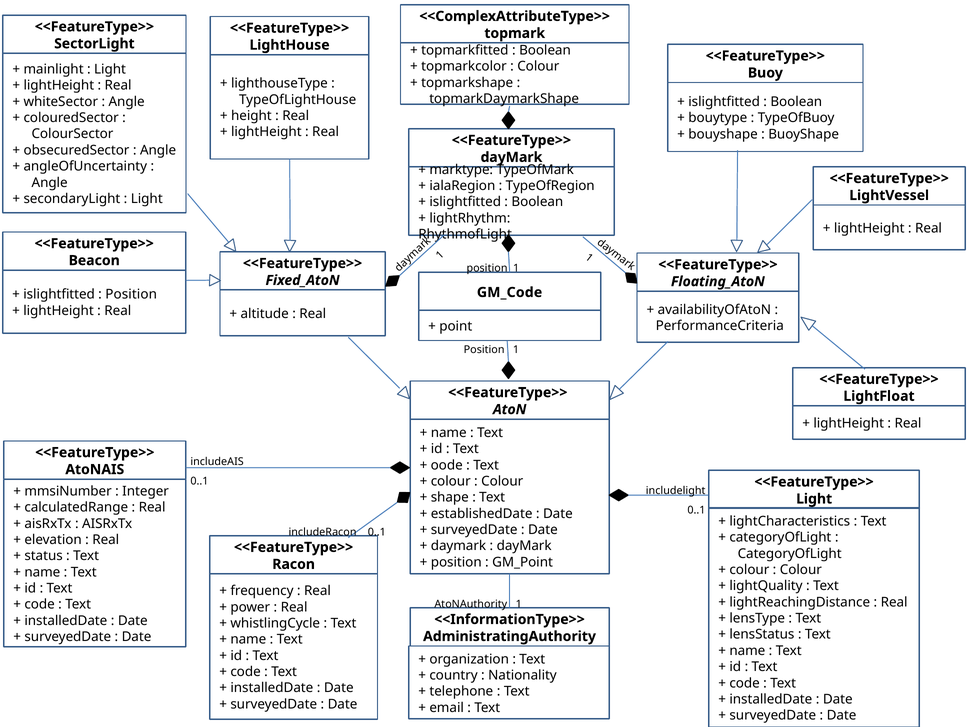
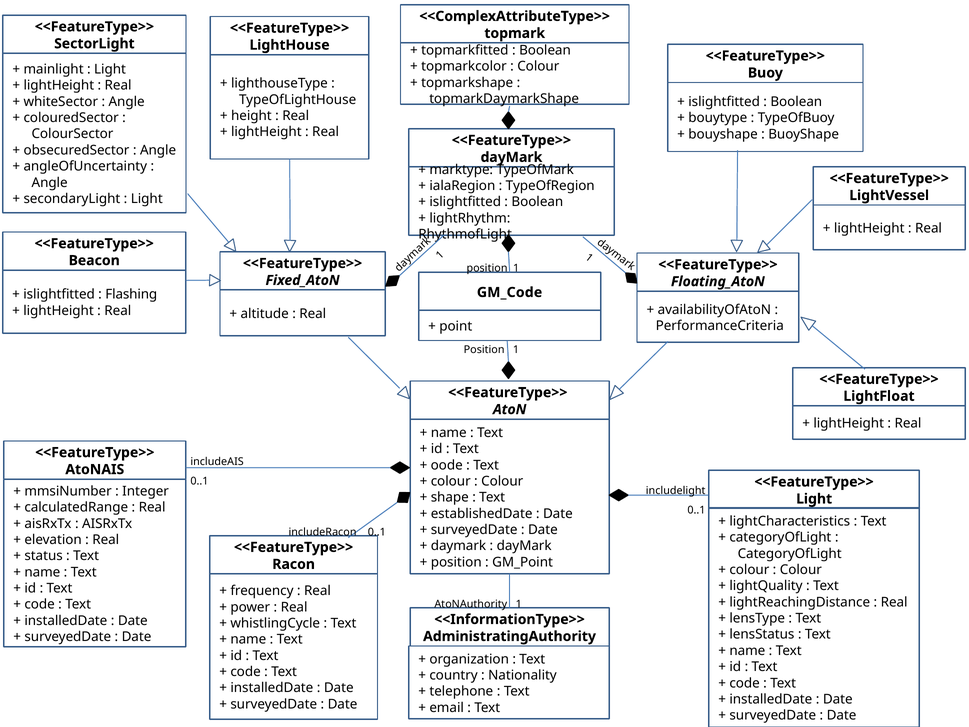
Position: Position -> Flashing (131, 294)
